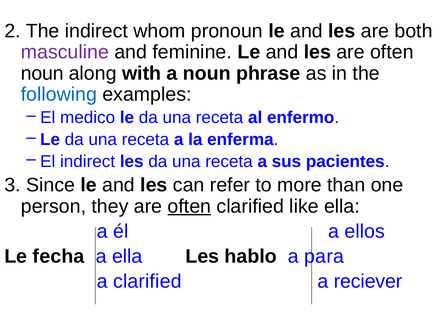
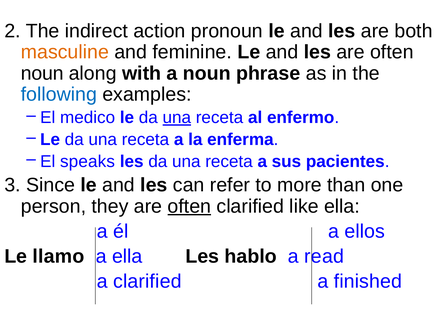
whom: whom -> action (159, 31)
masculine colour: purple -> orange (65, 52)
una underline: none -> present (177, 118)
El indirect: indirect -> speaks (87, 161)
fecha: fecha -> llamo (59, 256)
para: para -> read (324, 256)
reciever: reciever -> finished (368, 281)
